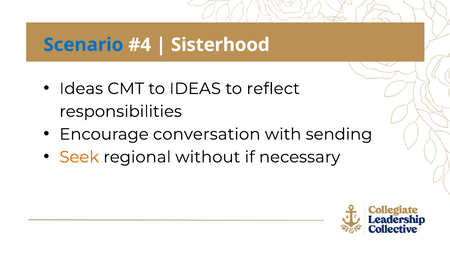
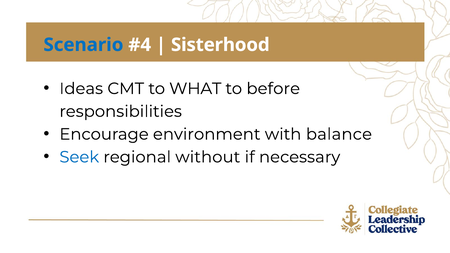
to IDEAS: IDEAS -> WHAT (195, 89)
reflect: reflect -> before (273, 89)
conversation: conversation -> environment (207, 134)
sending: sending -> balance (339, 134)
Seek colour: orange -> blue (79, 157)
